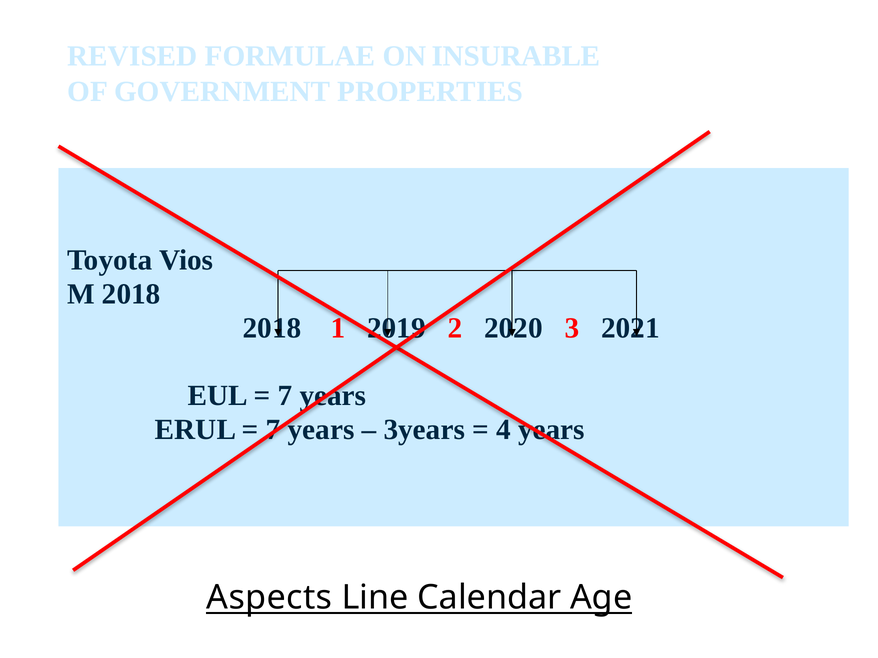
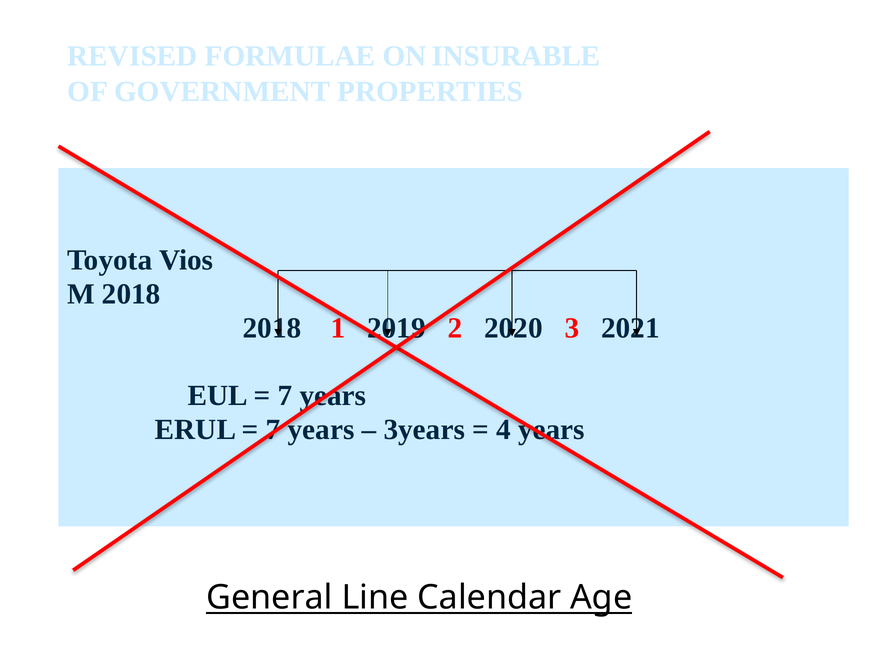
Aspects: Aspects -> General (269, 598)
